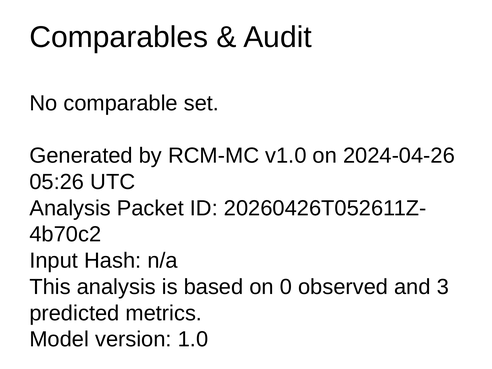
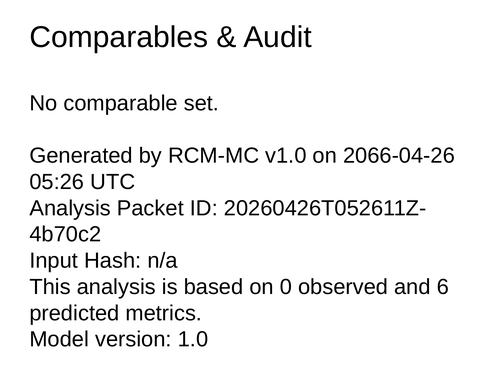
2024-04-26: 2024-04-26 -> 2066-04-26 (399, 156)
3: 3 -> 6 (443, 287)
